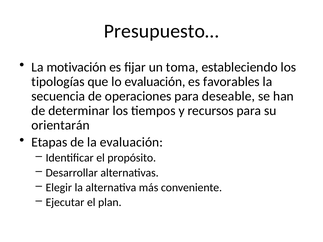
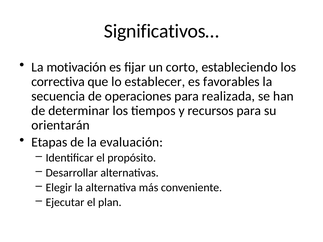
Presupuesto…: Presupuesto… -> Significativos… (161, 31)
toma: toma -> corto (182, 67)
tipologías: tipologías -> correctiva (58, 82)
lo evaluación: evaluación -> establecer (155, 82)
deseable: deseable -> realizada (228, 96)
